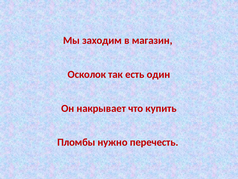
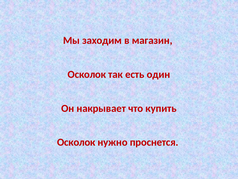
Пломбы: Пломбы -> Осколок (76, 142)
перечесть: перечесть -> проснется (154, 142)
